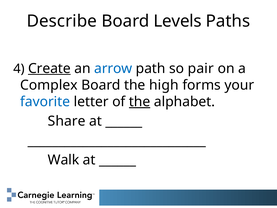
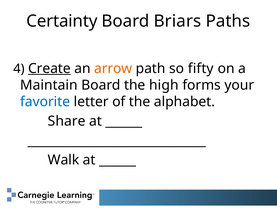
Describe: Describe -> Certainty (62, 21)
Levels: Levels -> Briars (177, 21)
arrow colour: blue -> orange (113, 68)
pair: pair -> fifty (201, 68)
Complex: Complex -> Maintain (49, 85)
the underline: present -> none (140, 102)
